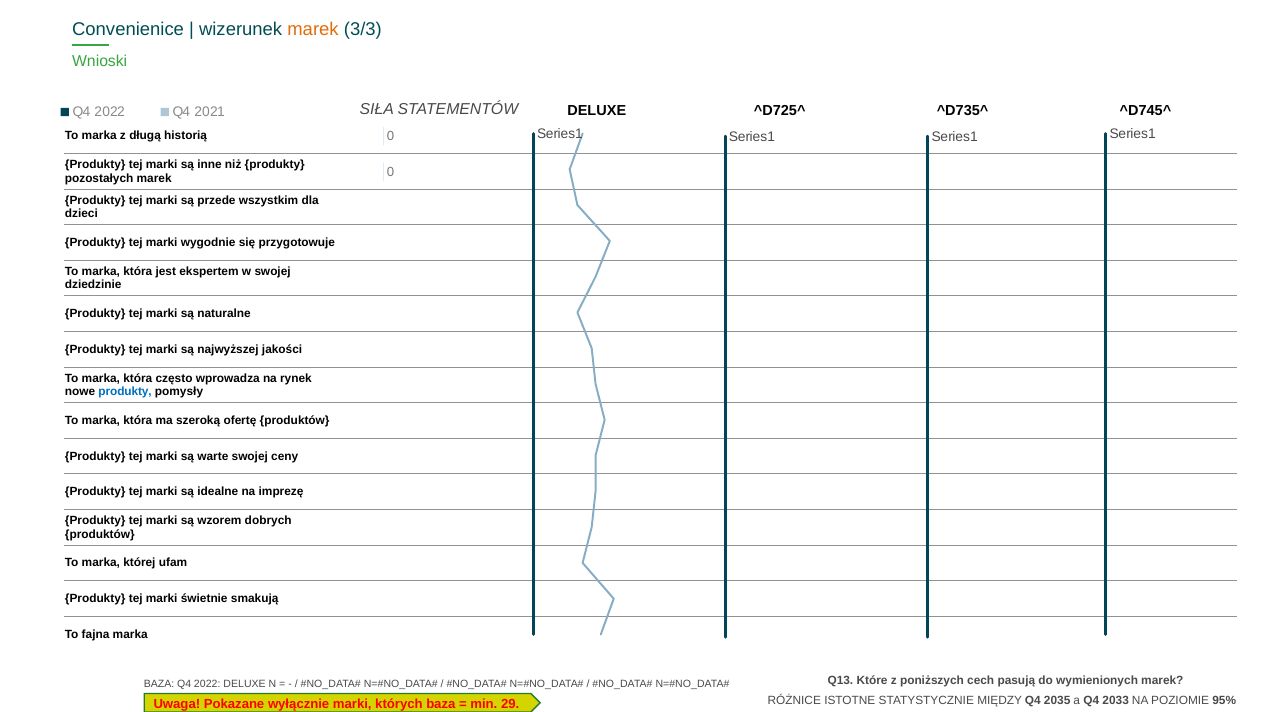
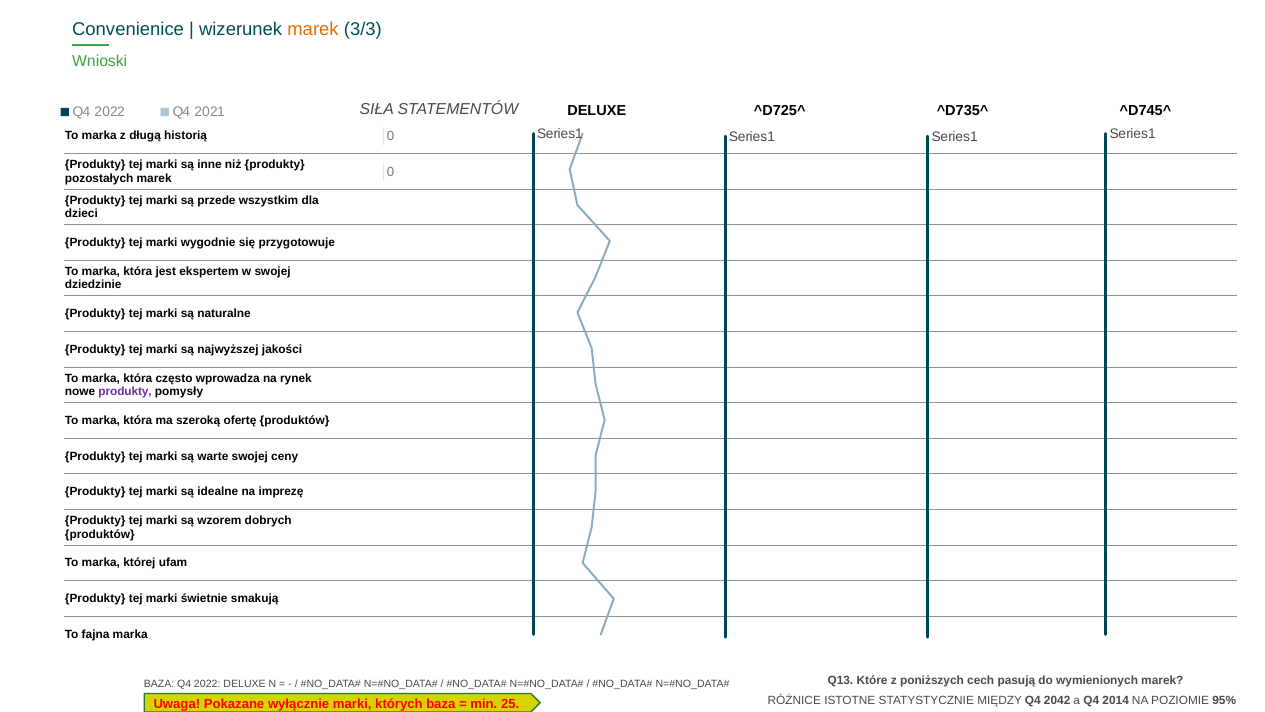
produkty colour: blue -> purple (125, 392)
2035: 2035 -> 2042 (1057, 700)
2033: 2033 -> 2014 (1116, 700)
29: 29 -> 25 (510, 703)
